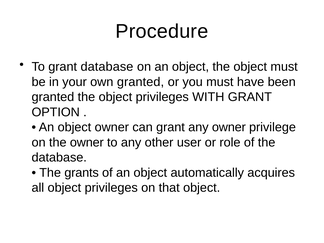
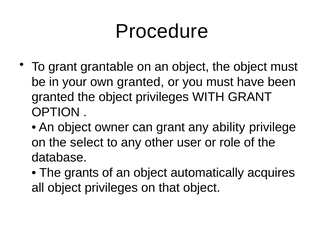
grant database: database -> grantable (107, 67)
any owner: owner -> ability (229, 127)
the owner: owner -> select (87, 142)
